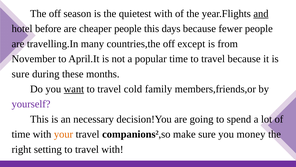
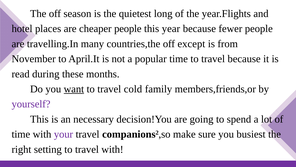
quietest with: with -> long (163, 14)
and underline: present -> none (261, 14)
before: before -> places (48, 29)
days: days -> year (171, 29)
sure: sure -> read (21, 74)
your colour: orange -> purple (63, 134)
money: money -> busiest (251, 134)
